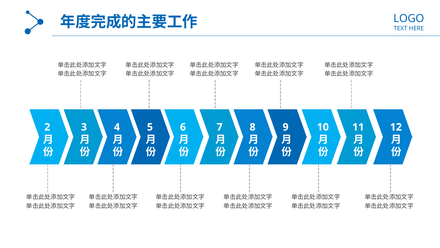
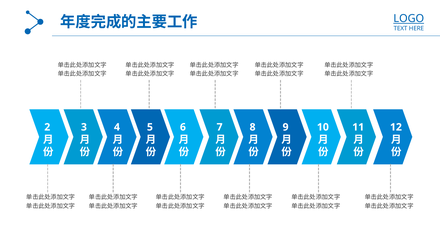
LOGO underline: none -> present (409, 18)
